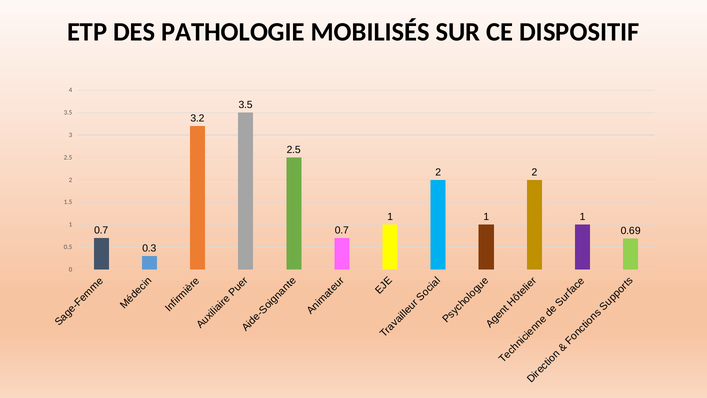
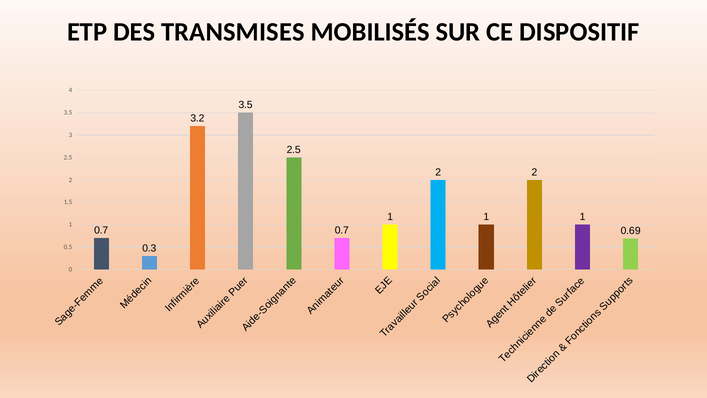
PATHOLOGIE: PATHOLOGIE -> TRANSMISES (233, 32)
